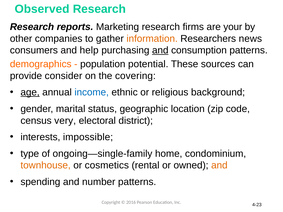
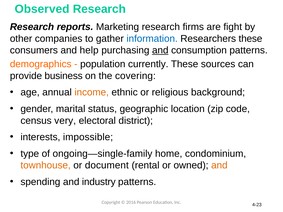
your: your -> fight (233, 27)
information colour: orange -> blue (152, 39)
Researchers news: news -> these (250, 39)
potential: potential -> currently (148, 64)
consider: consider -> business (64, 76)
age underline: present -> none (30, 92)
income colour: blue -> orange (92, 92)
cosmetics: cosmetics -> document (107, 166)
number: number -> industry (99, 182)
